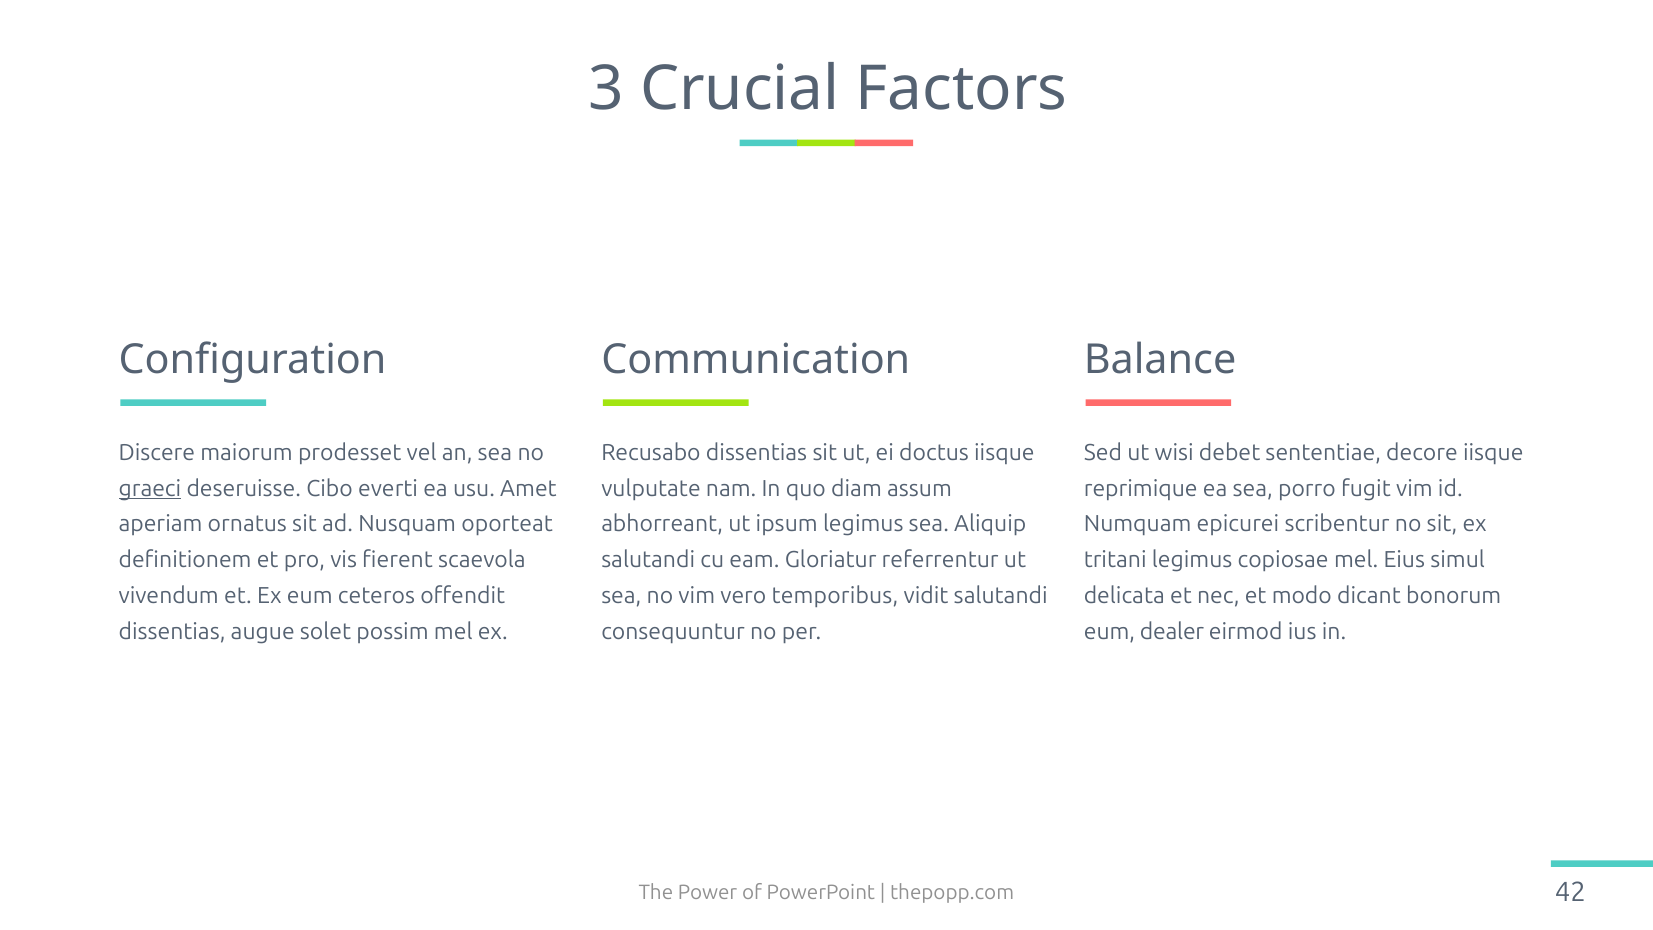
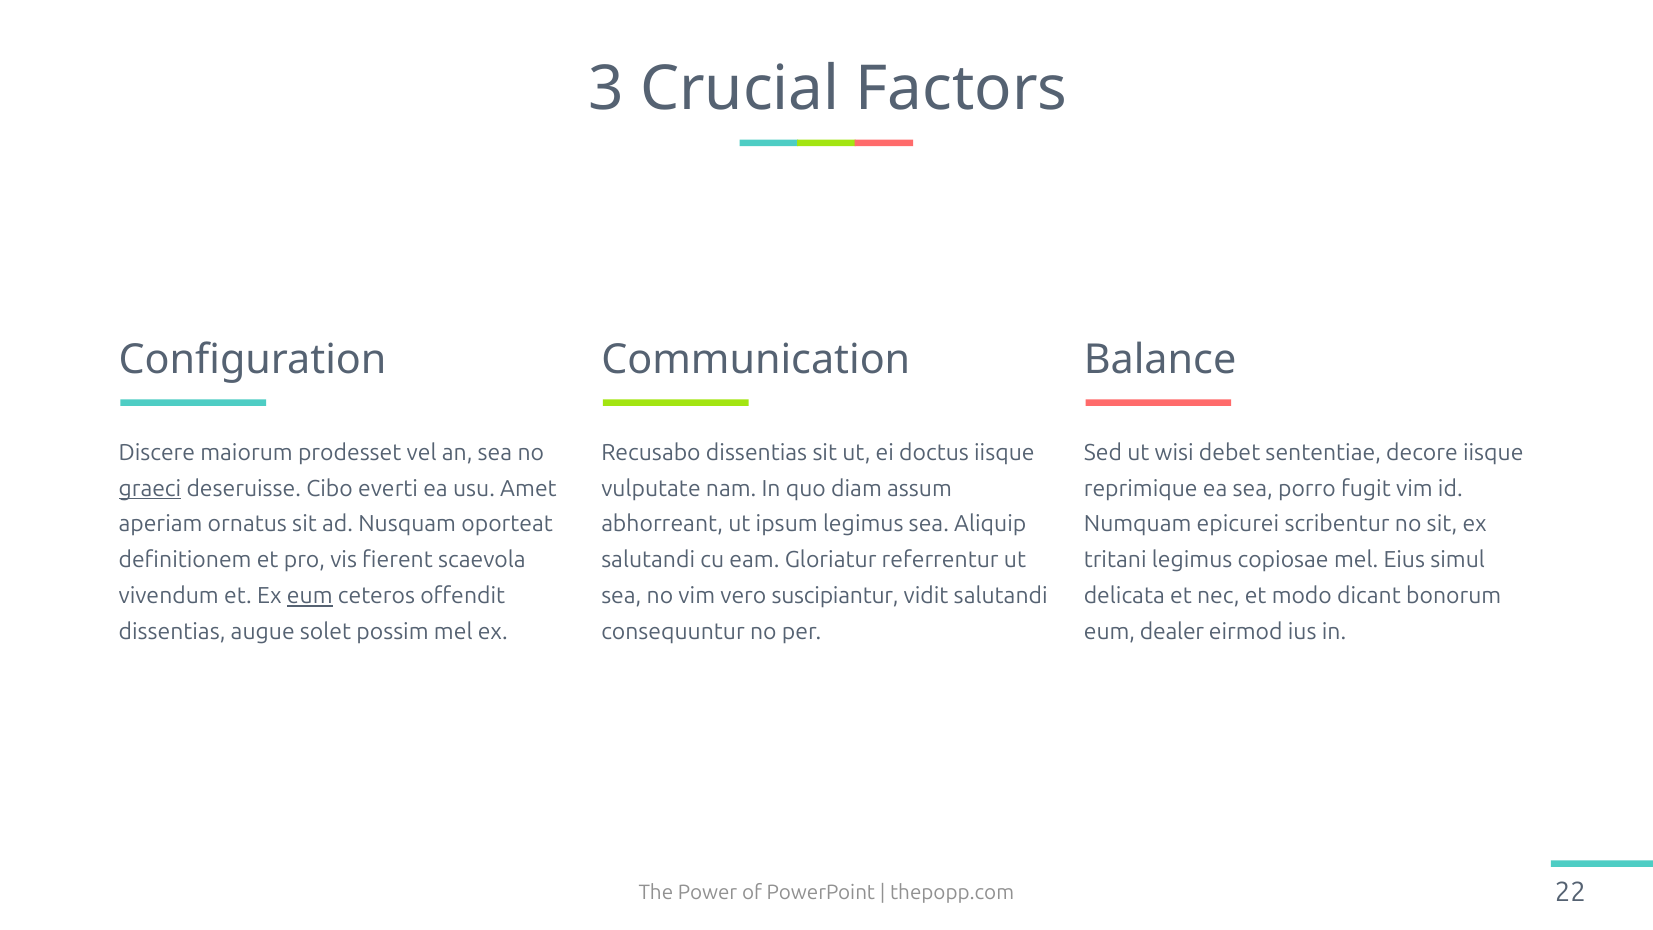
eum underline: none -> present (310, 596)
temporibus: temporibus -> suscipiantur (835, 596)
42: 42 -> 22 (1570, 892)
